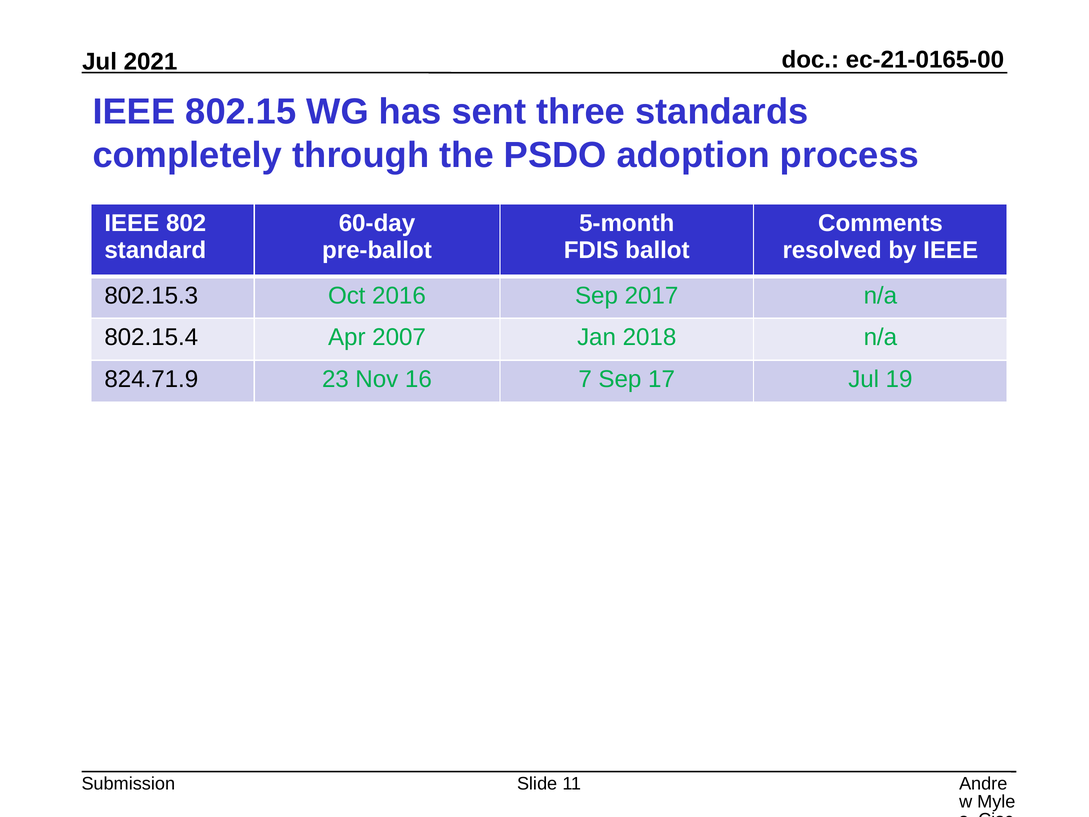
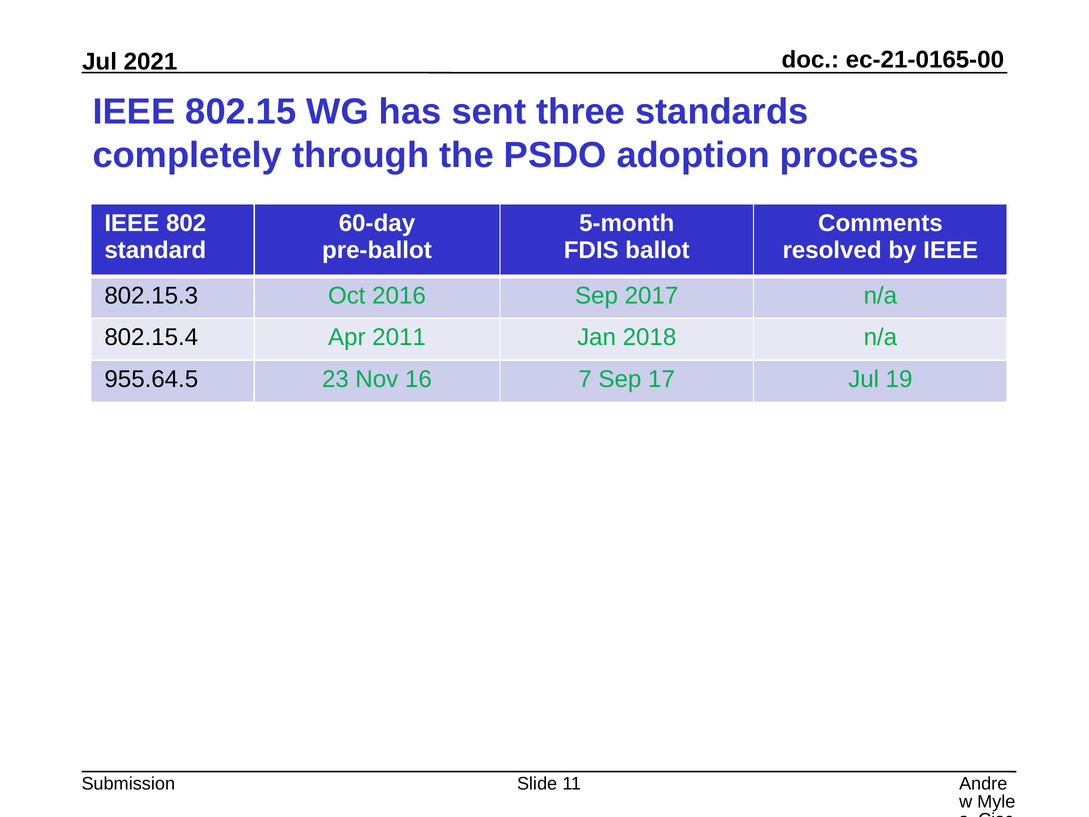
2007: 2007 -> 2011 (399, 337)
824.71.9: 824.71.9 -> 955.64.5 (151, 379)
